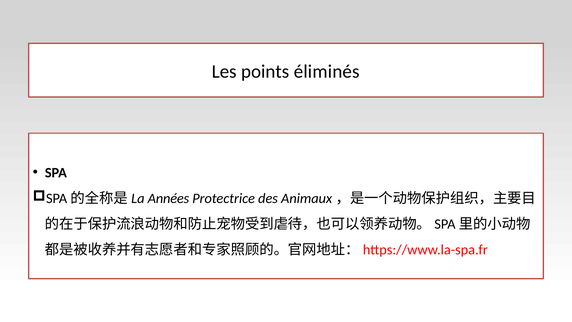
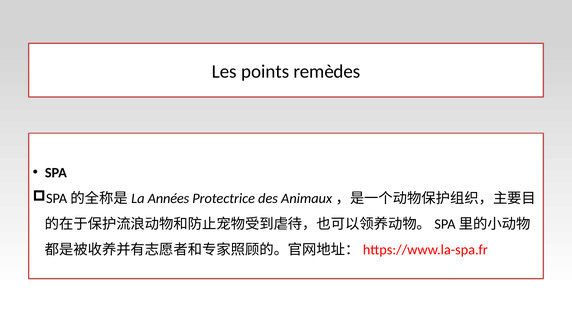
éliminés: éliminés -> remèdes (327, 71)
